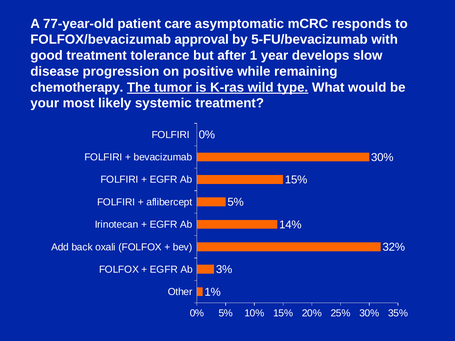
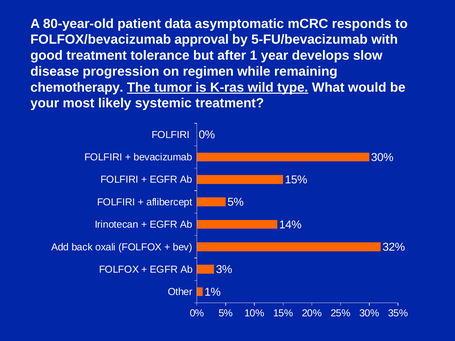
77-year-old: 77-year-old -> 80-year-old (78, 24)
care: care -> data (178, 24)
positive: positive -> regimen (208, 71)
